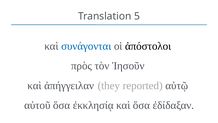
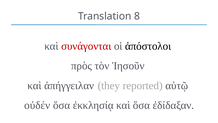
5: 5 -> 8 (137, 16)
συνάγονται colour: blue -> red (86, 46)
αὐτοῦ: αὐτοῦ -> οὐδέν (37, 105)
